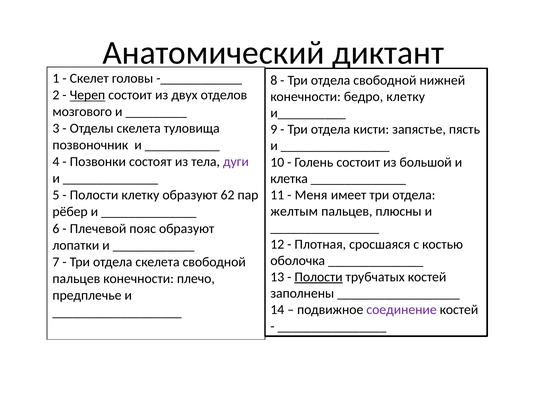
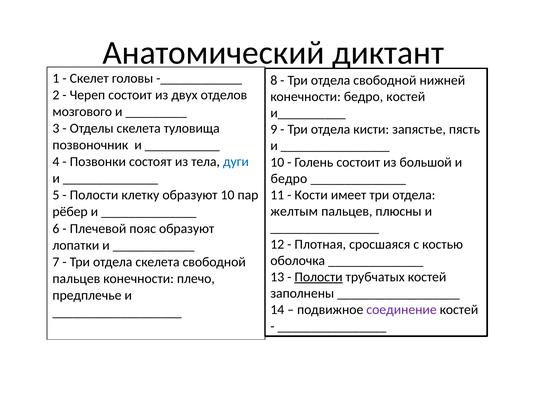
Череп underline: present -> none (87, 95)
бедро клетку: клетку -> костей (406, 97)
дуги colour: purple -> blue (236, 162)
клетка: клетка -> бедро (289, 179)
Меня: Меня -> Кости (311, 195)
образуют 62: 62 -> 10 (228, 195)
